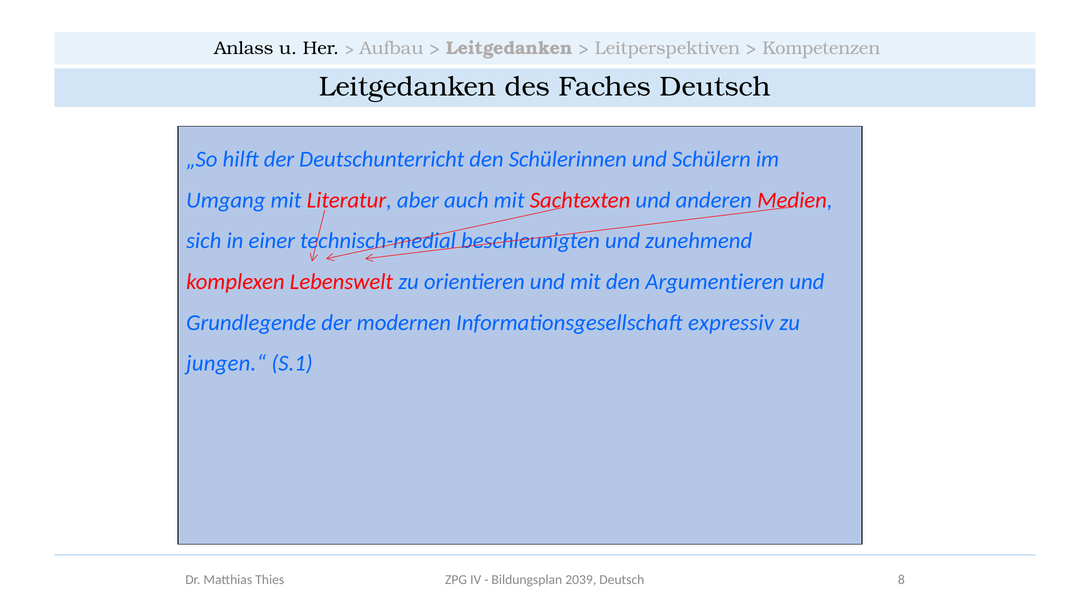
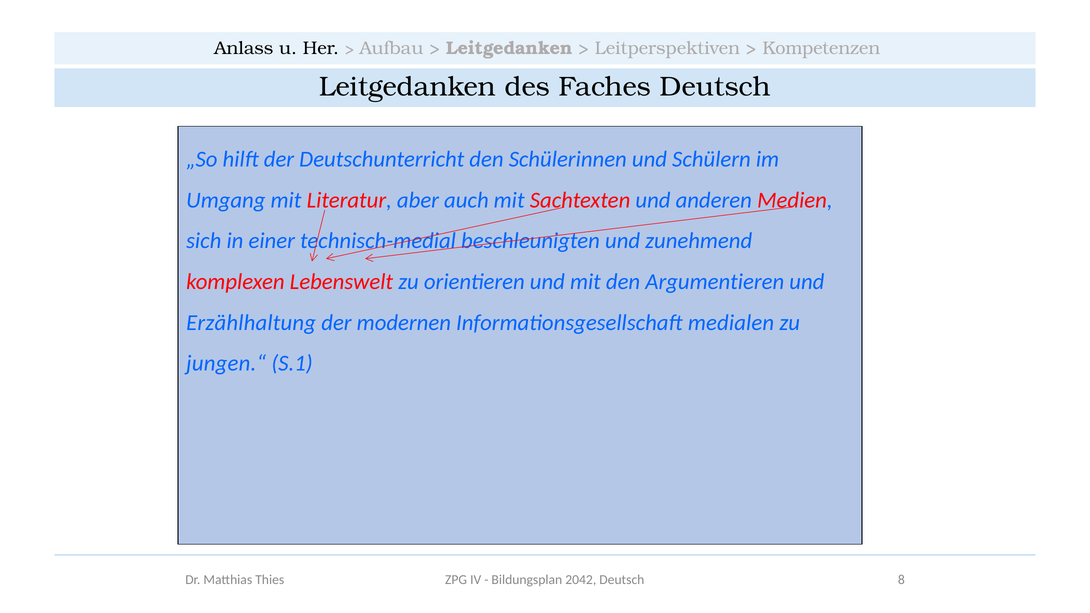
Grundlegende: Grundlegende -> Erzählhaltung (251, 323)
expressiv: expressiv -> medialen (731, 323)
2039: 2039 -> 2042 (581, 580)
